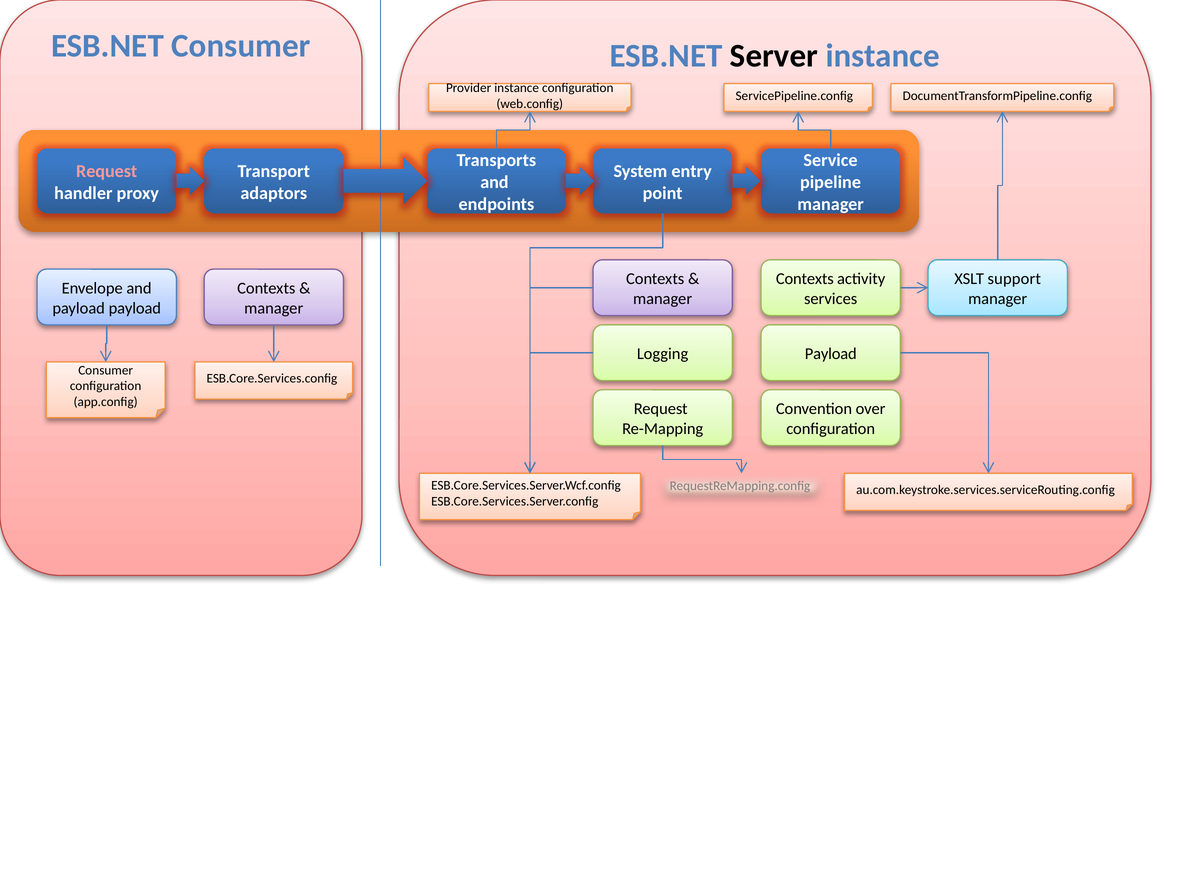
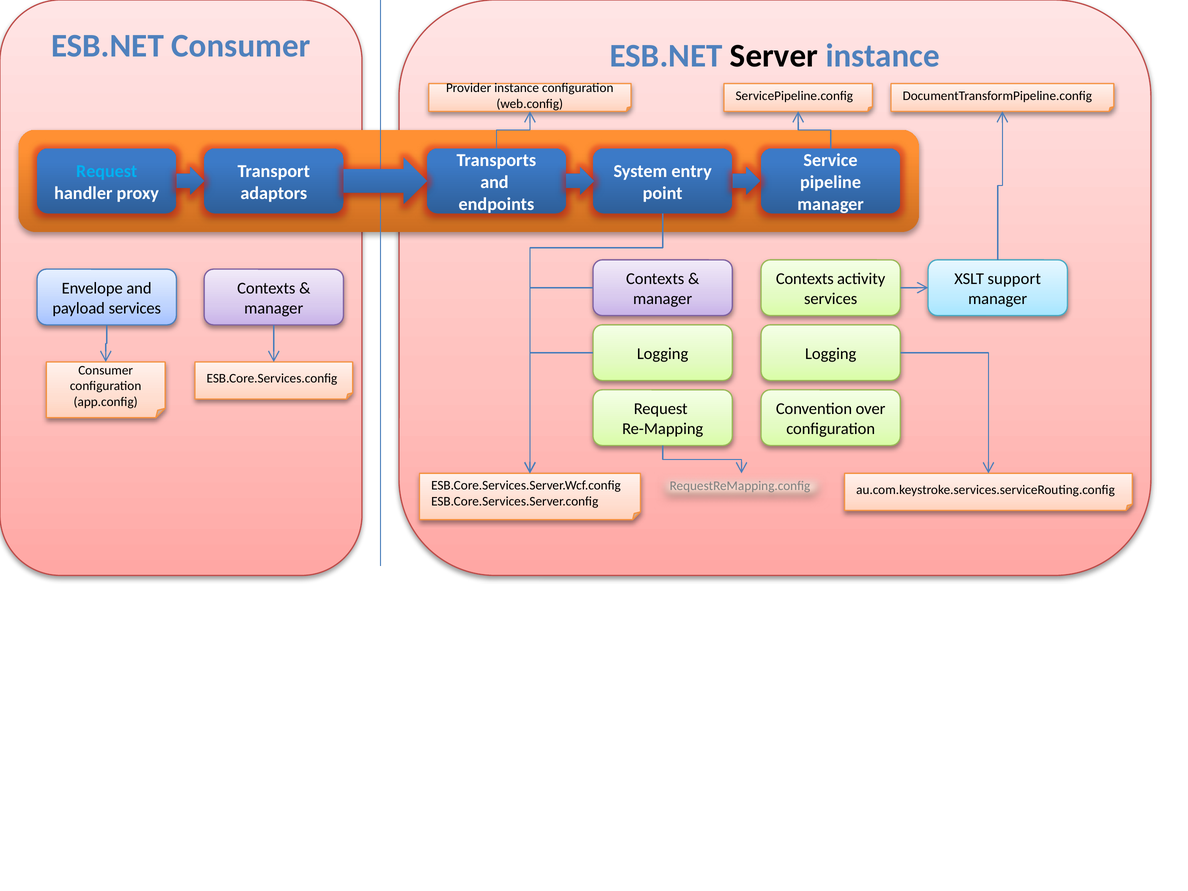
Request colour: pink -> light blue (107, 171)
payload payload: payload -> services (135, 308)
Payload: Payload -> Logging (831, 354)
